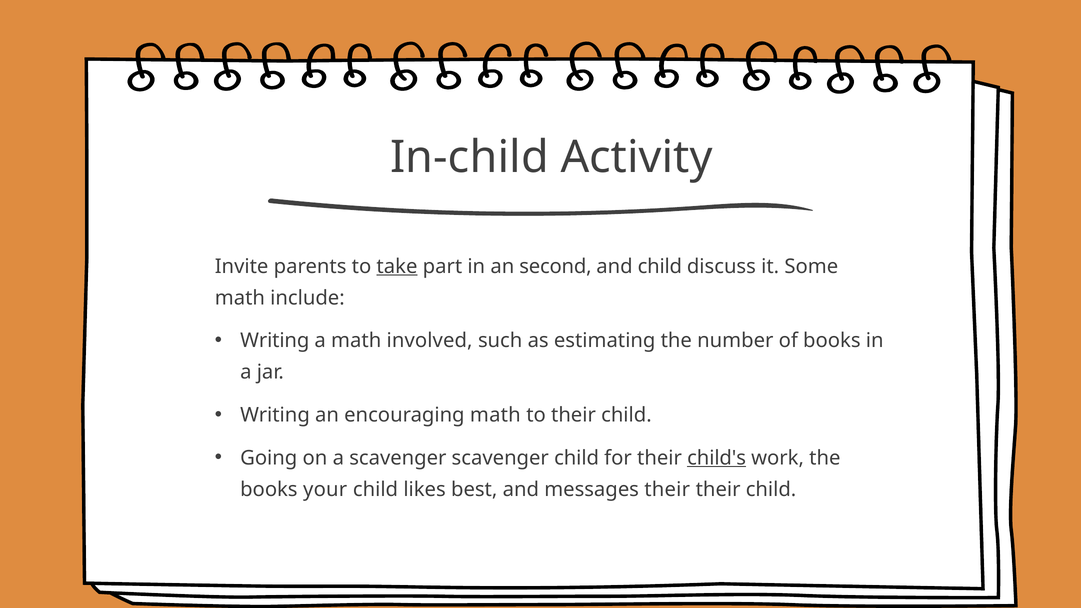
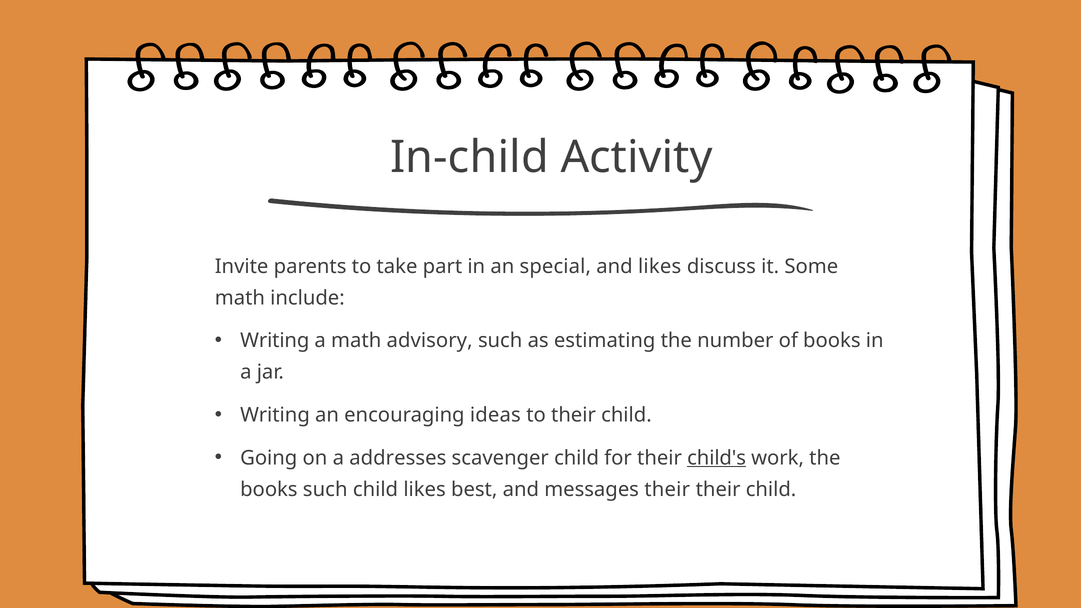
take underline: present -> none (397, 266)
second: second -> special (555, 266)
and child: child -> likes (660, 266)
involved: involved -> advisory (430, 341)
encouraging math: math -> ideas (495, 415)
a scavenger: scavenger -> addresses (398, 458)
books your: your -> such (325, 489)
